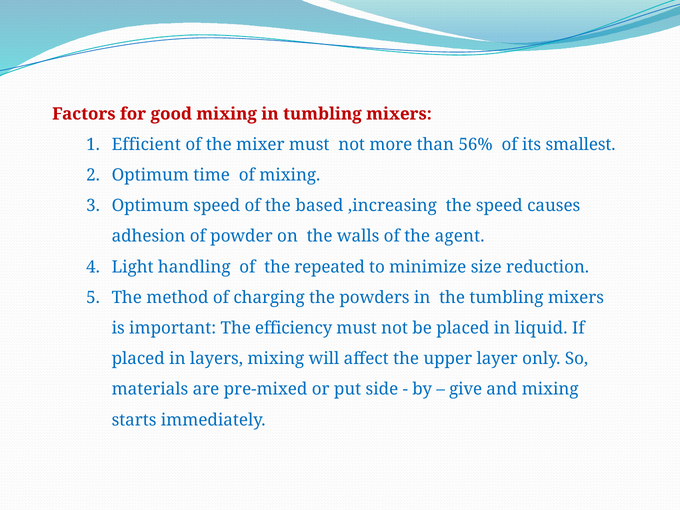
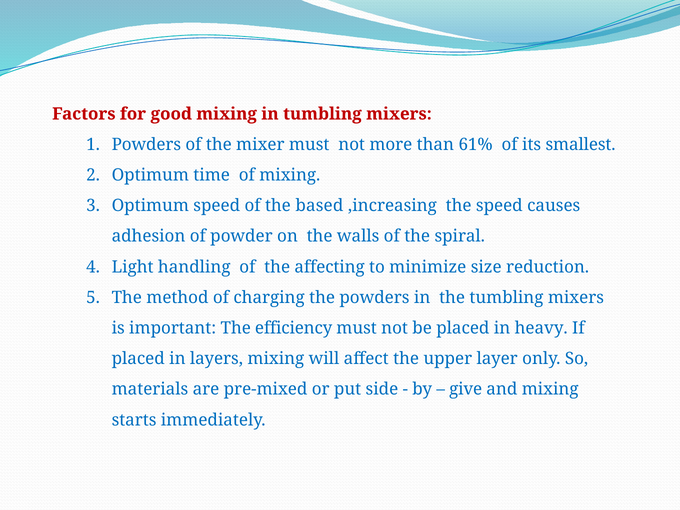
Efficient: Efficient -> Powders (146, 144)
56%: 56% -> 61% (476, 144)
agent: agent -> spiral (460, 236)
repeated: repeated -> affecting (330, 267)
liquid: liquid -> heavy (541, 328)
